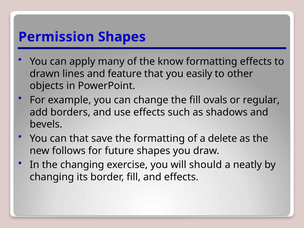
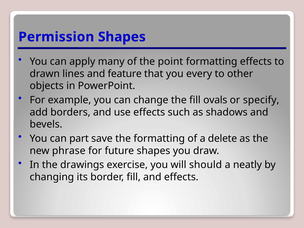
know: know -> point (170, 62)
easily: easily -> every (199, 74)
regular: regular -> specify (261, 100)
can that: that -> part (79, 139)
follows: follows -> phrase (69, 151)
the changing: changing -> drawings (82, 165)
